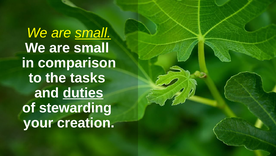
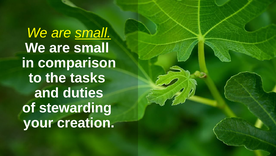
duties underline: present -> none (83, 92)
